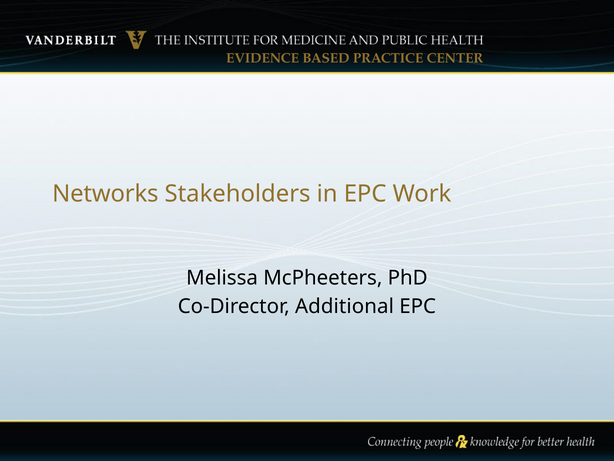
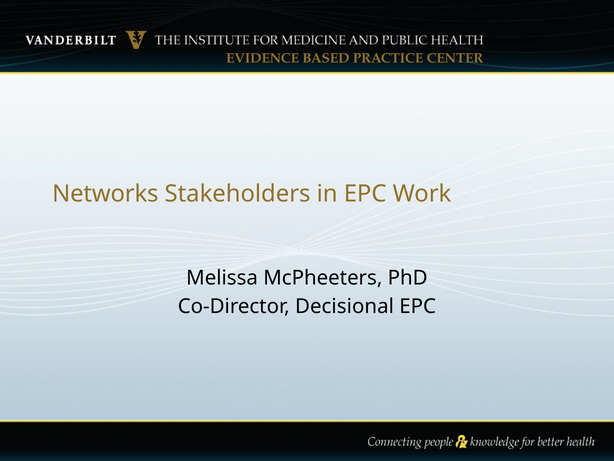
Additional: Additional -> Decisional (345, 306)
